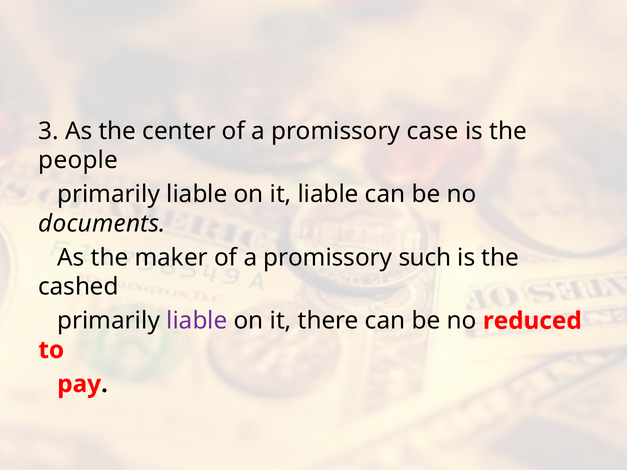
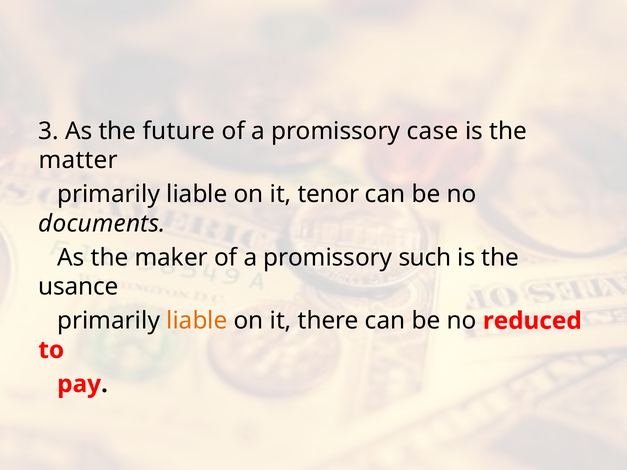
center: center -> future (179, 131)
people: people -> matter (78, 160)
it liable: liable -> tenor (328, 194)
cashed: cashed -> usance (78, 287)
liable colour: purple -> orange (197, 321)
